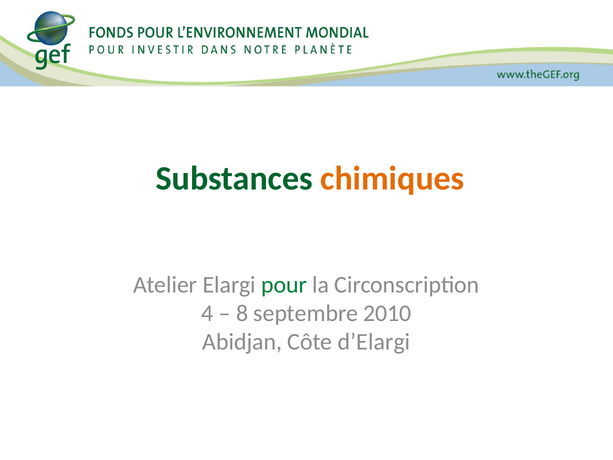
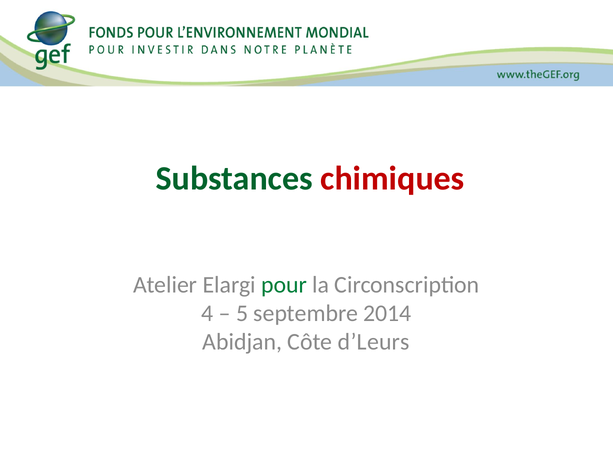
chimiques colour: orange -> red (392, 179)
8: 8 -> 5 (242, 313)
2010: 2010 -> 2014 (387, 313)
d’Elargi: d’Elargi -> d’Leurs (374, 342)
